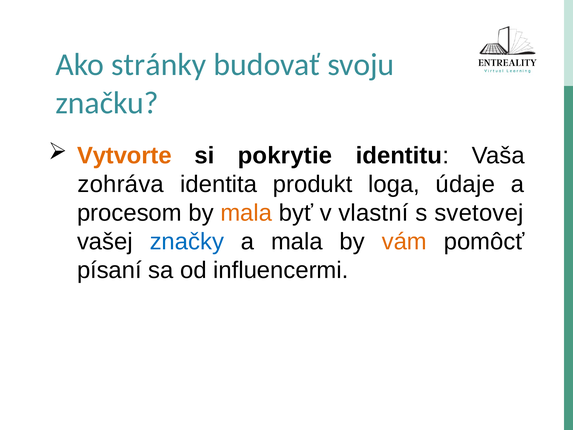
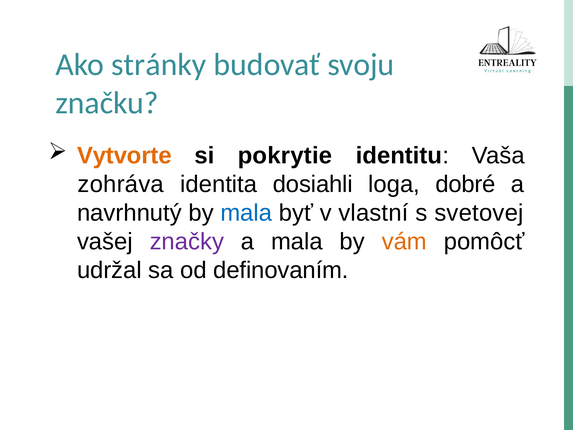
produkt: produkt -> dosiahli (313, 184)
údaje: údaje -> dobré (466, 184)
procesom: procesom -> navrhnutý (129, 213)
mala colour: orange -> blue (246, 213)
značky colour: blue -> purple (187, 241)
písaní: písaní -> udržal (109, 270)
influencermi: influencermi -> definovaním (281, 270)
